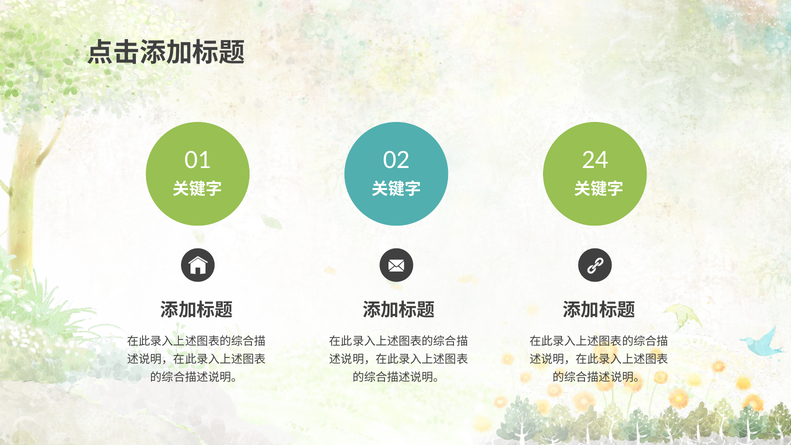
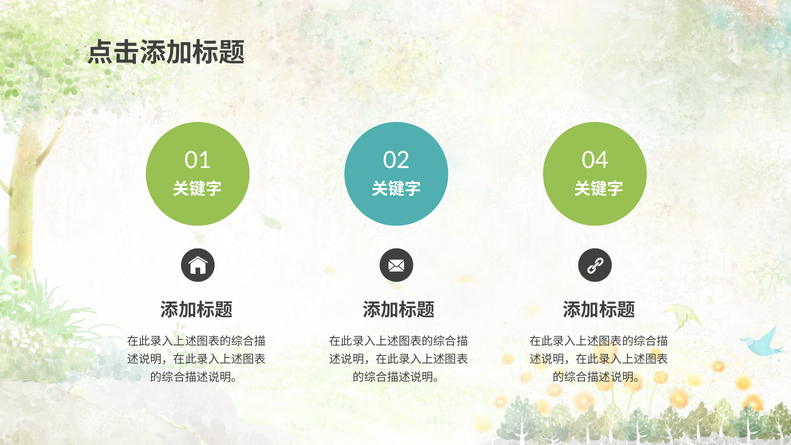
24: 24 -> 04 (595, 160)
